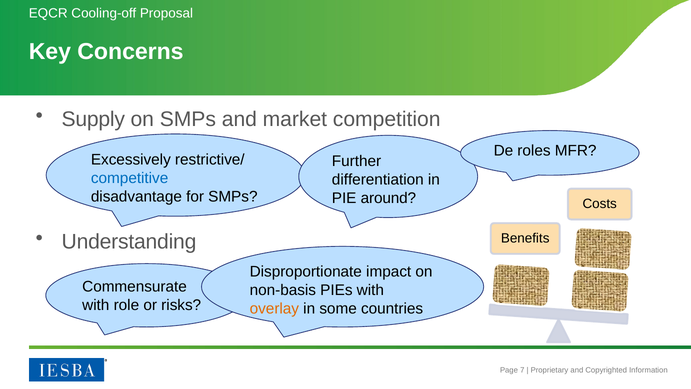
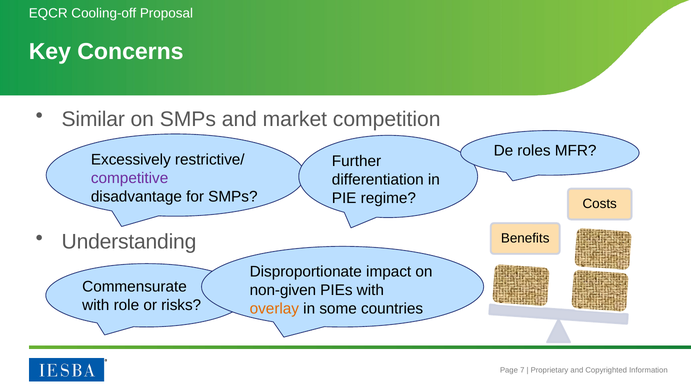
Supply: Supply -> Similar (93, 119)
competitive colour: blue -> purple (130, 178)
around: around -> regime (388, 198)
non-basis: non-basis -> non-given (283, 290)
